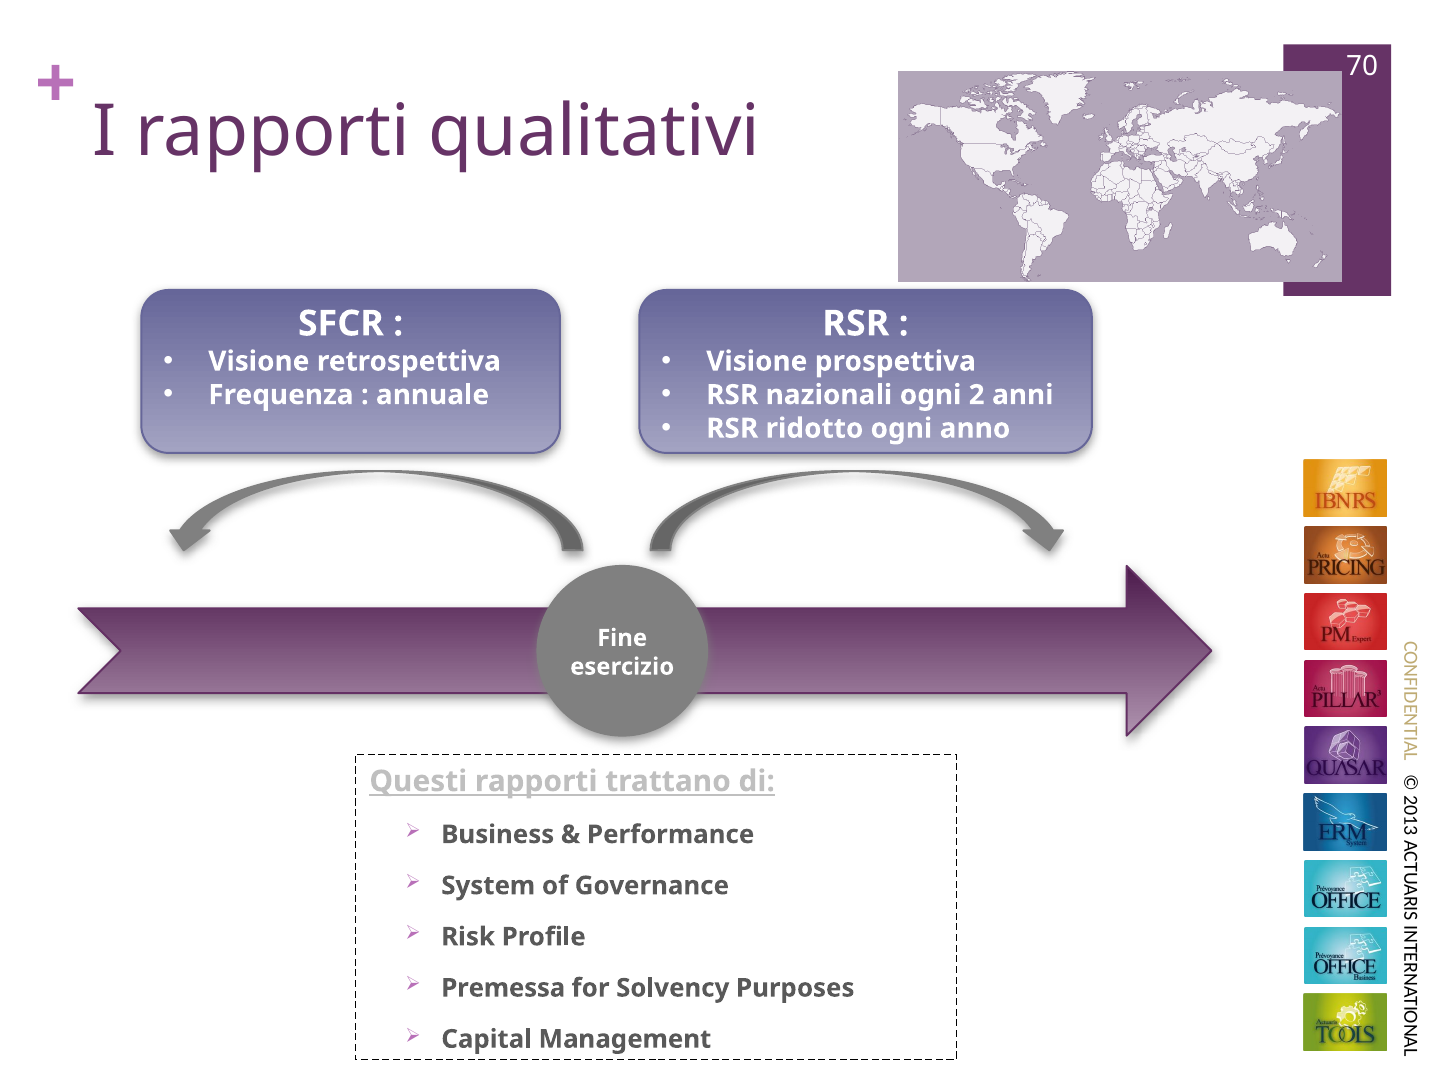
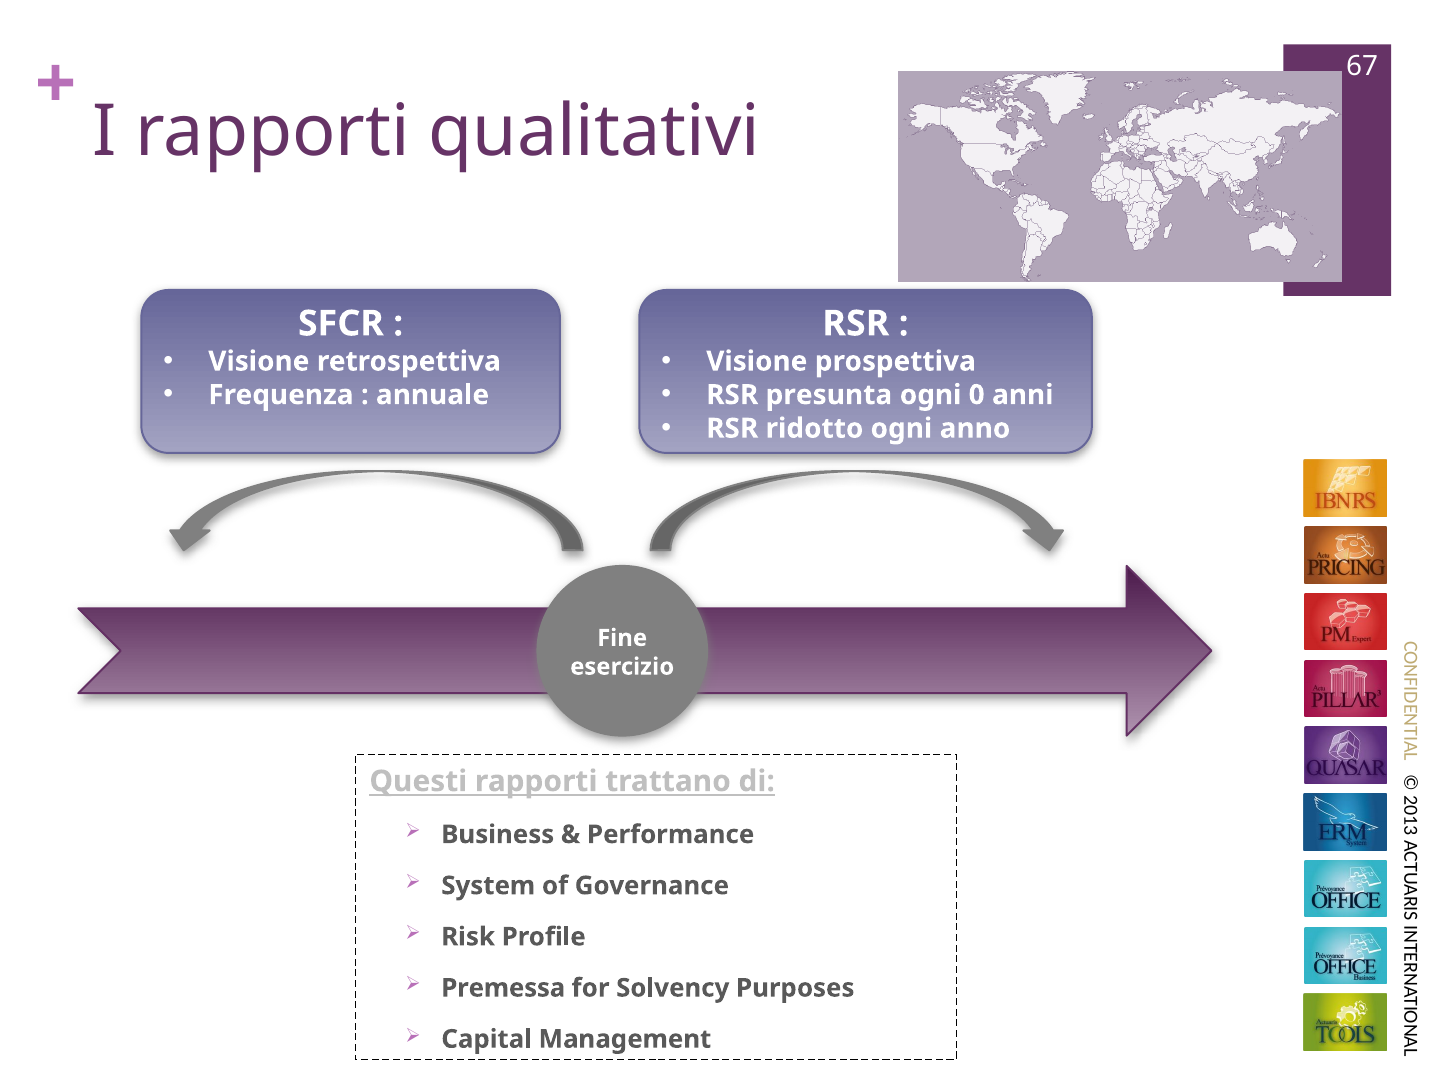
70: 70 -> 67 (1362, 66)
nazionali: nazionali -> presunta (829, 395)
ogni 2: 2 -> 0 (977, 395)
